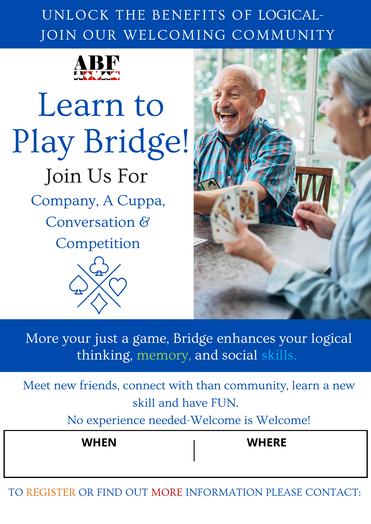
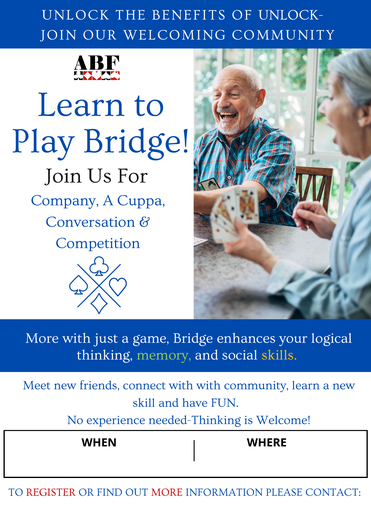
LOGICAL-: LOGICAL- -> UNLOCK- (291, 15)
More your: your -> with (77, 339)
skills colour: light blue -> yellow (279, 355)
with than: than -> with (209, 386)
needed-Welcome: needed-Welcome -> needed-Thinking (195, 421)
REGISTER colour: orange -> red (51, 493)
